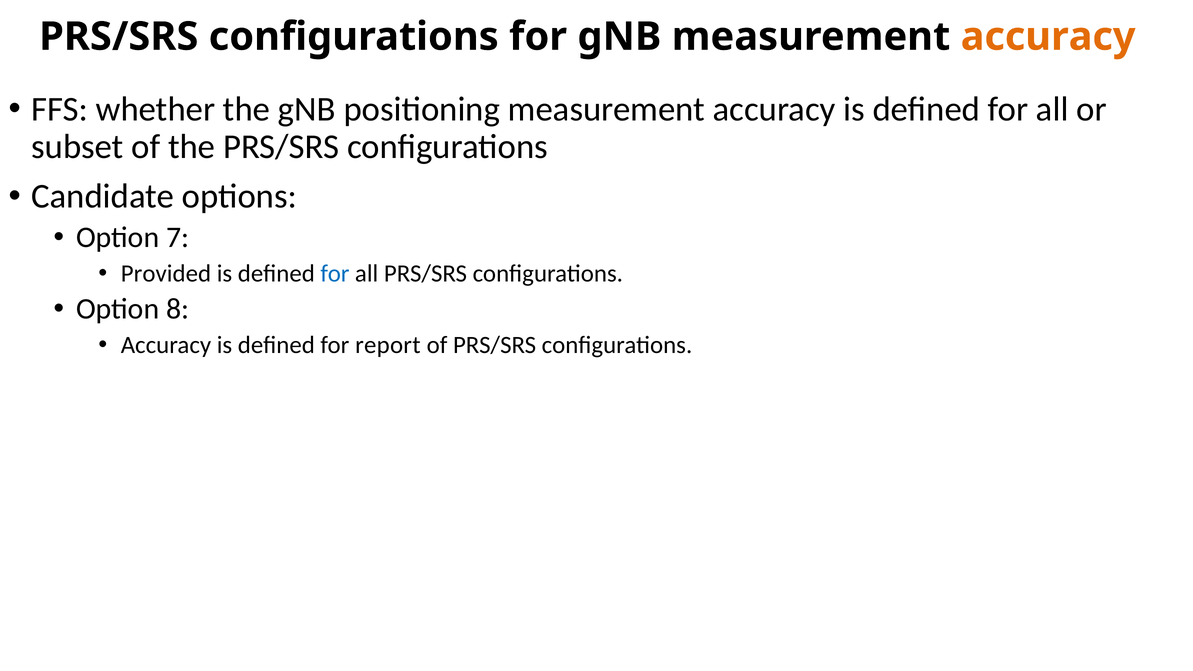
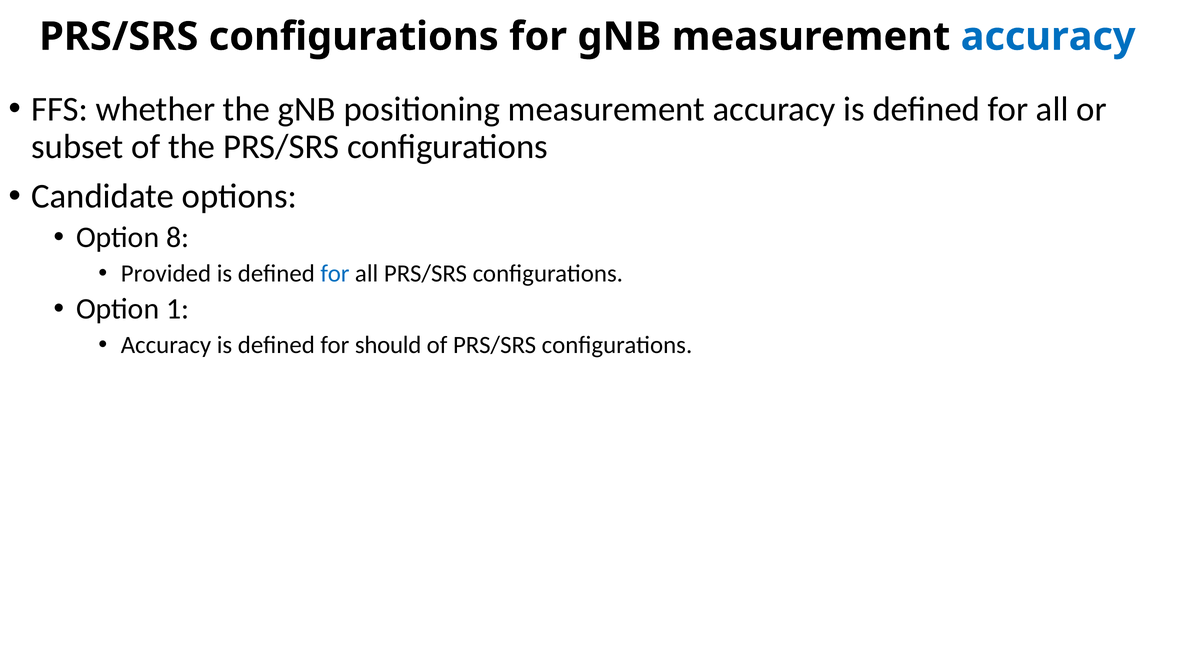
accuracy colour: orange -> blue (1048, 37)
7: 7 -> 8 (178, 238)
8: 8 -> 1 (178, 309)
report: report -> should (388, 345)
